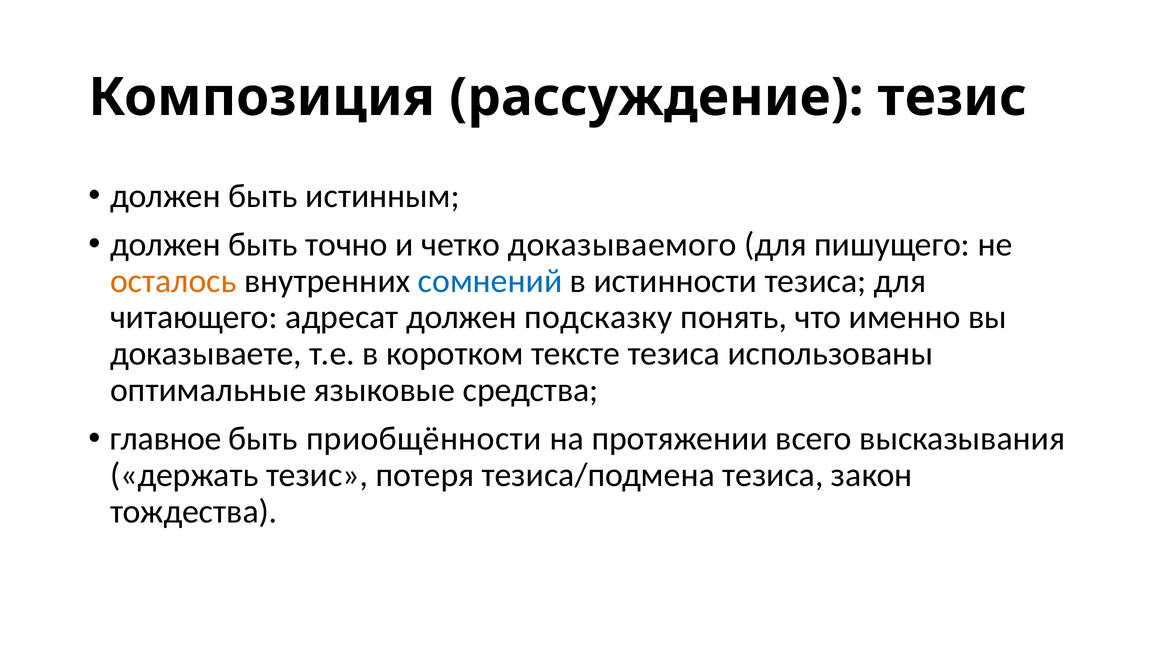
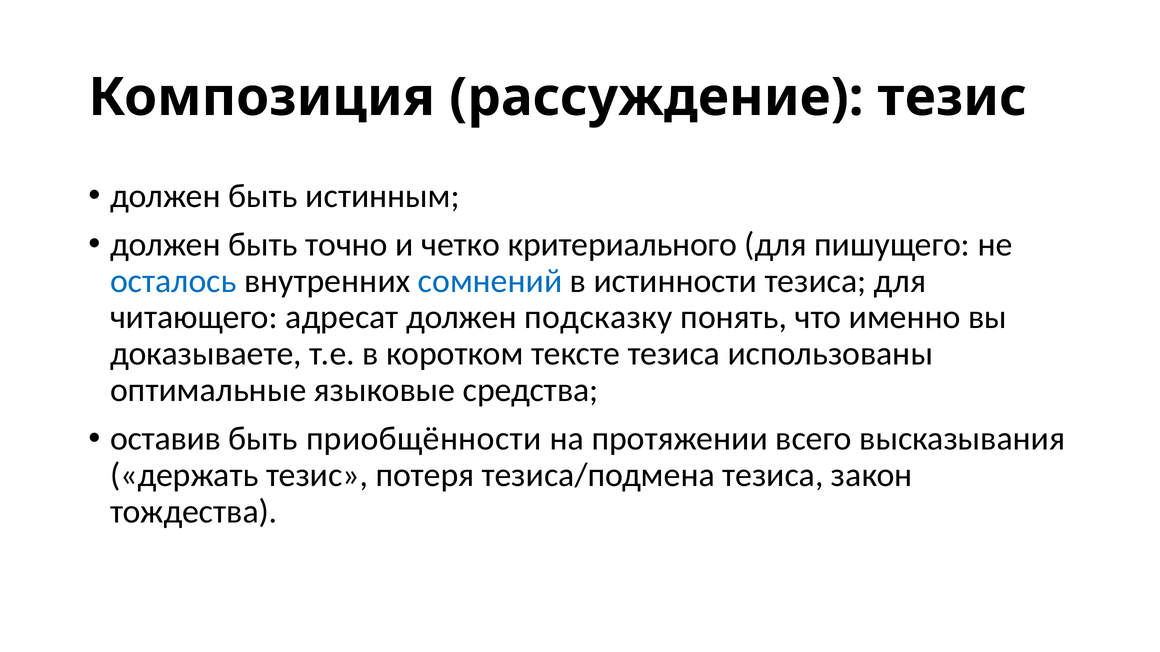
доказываемого: доказываемого -> критериального (622, 245)
осталось colour: orange -> blue (173, 281)
главное: главное -> оставив (166, 439)
